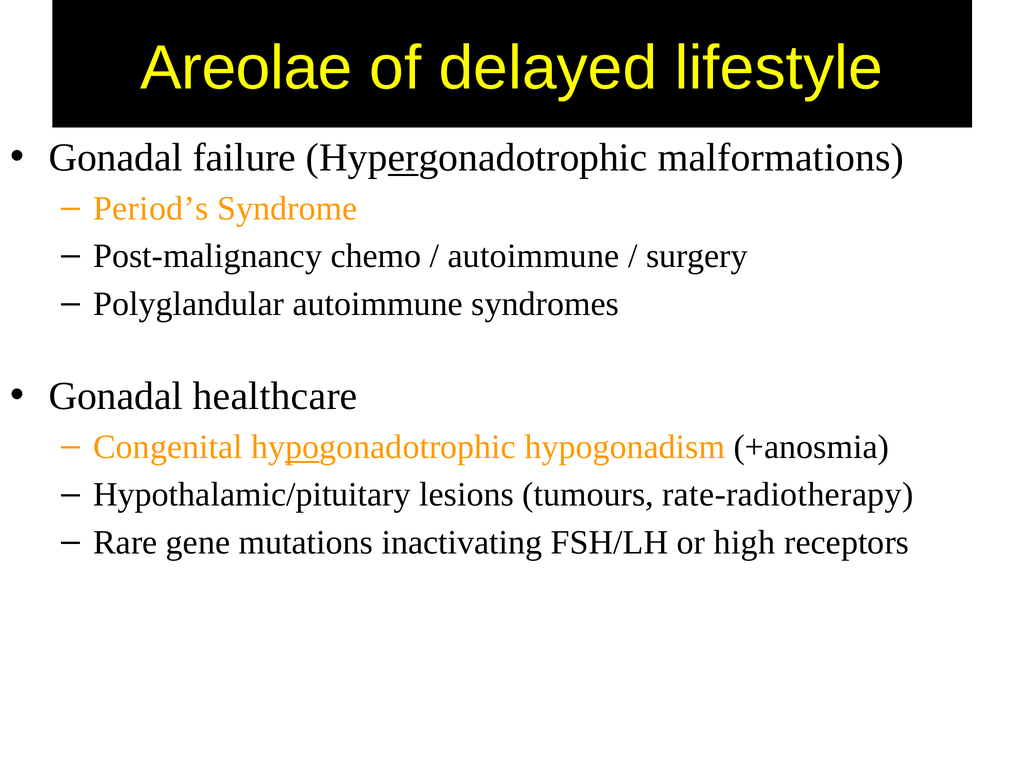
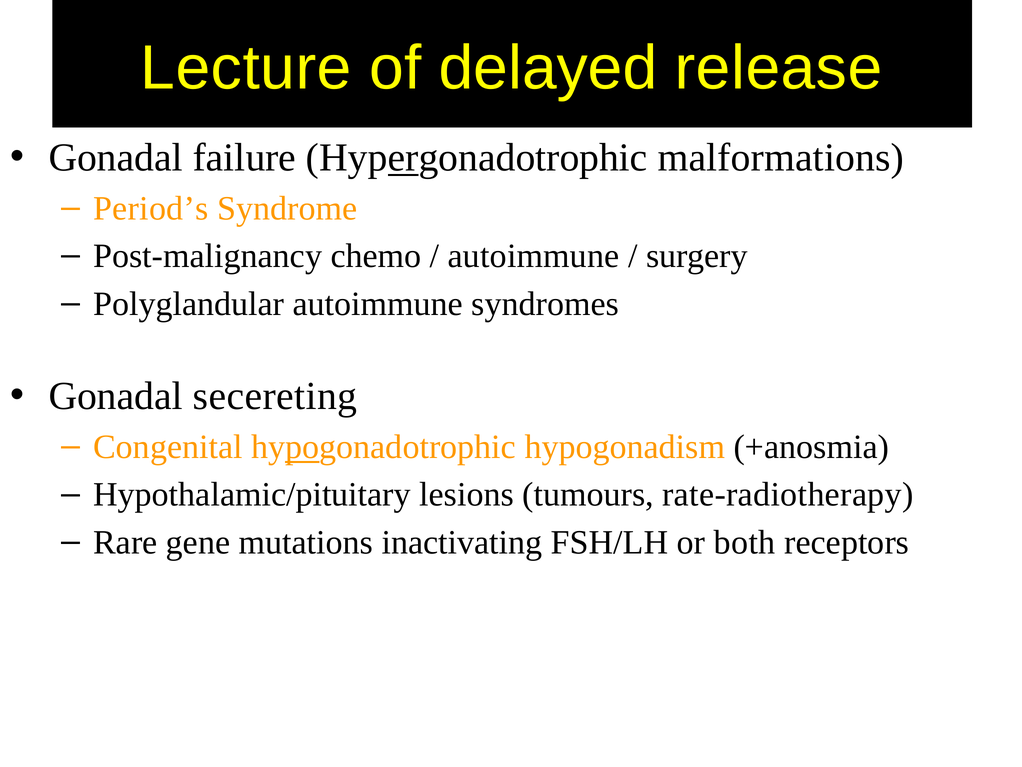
Areolae: Areolae -> Lecture (246, 68)
lifestyle: lifestyle -> release (779, 68)
healthcare: healthcare -> secereting (275, 396)
high: high -> both (745, 542)
